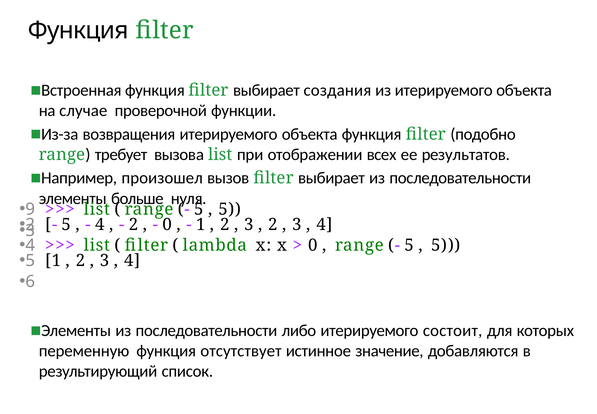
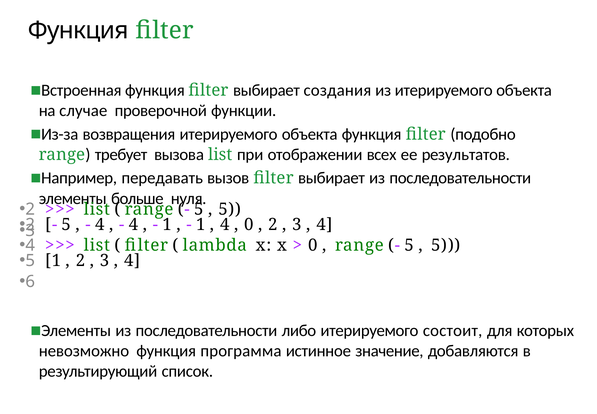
произошел: произошел -> передавать (162, 178)
9: 9 -> 2 (30, 209)
2: 2 -> 4 (134, 224)
0: 0 -> 1 (167, 224)
2: 2 -> 4 (225, 224)
3: 3 -> 0 (249, 224)
переменную: переменную -> невозможно (84, 350)
отсутствует: отсутствует -> программа (241, 350)
